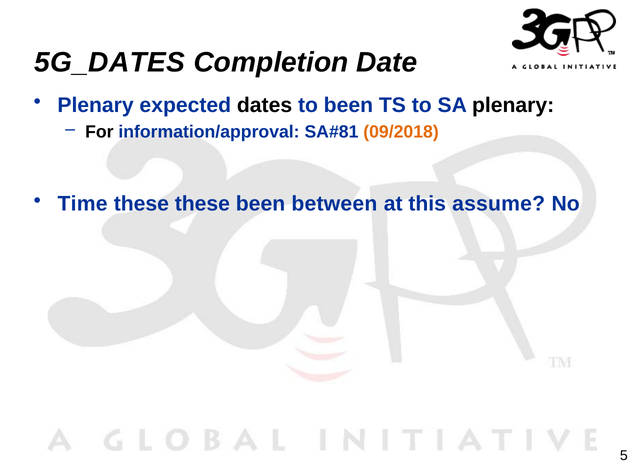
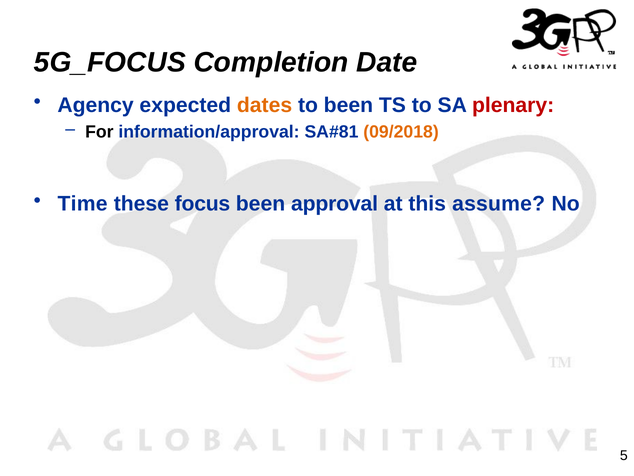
5G_DATES: 5G_DATES -> 5G_FOCUS (110, 62)
Plenary: Plenary -> Agency (96, 105)
dates colour: black -> orange (265, 105)
plenary colour: black -> red (513, 105)
these these: these -> focus (202, 204)
between: between -> approval (335, 204)
